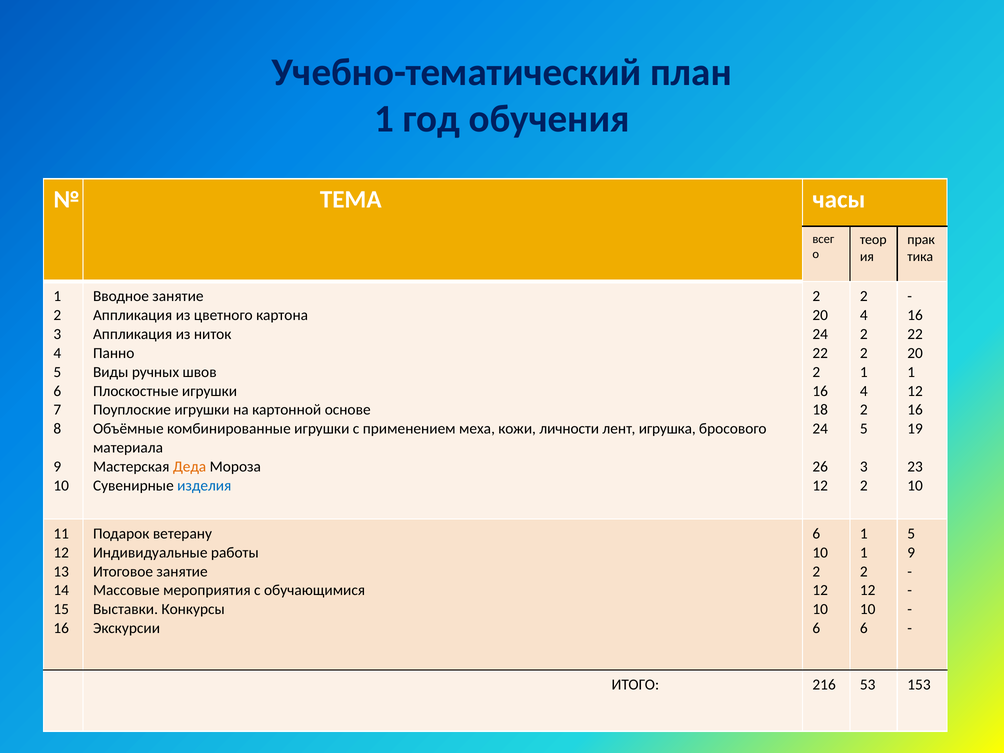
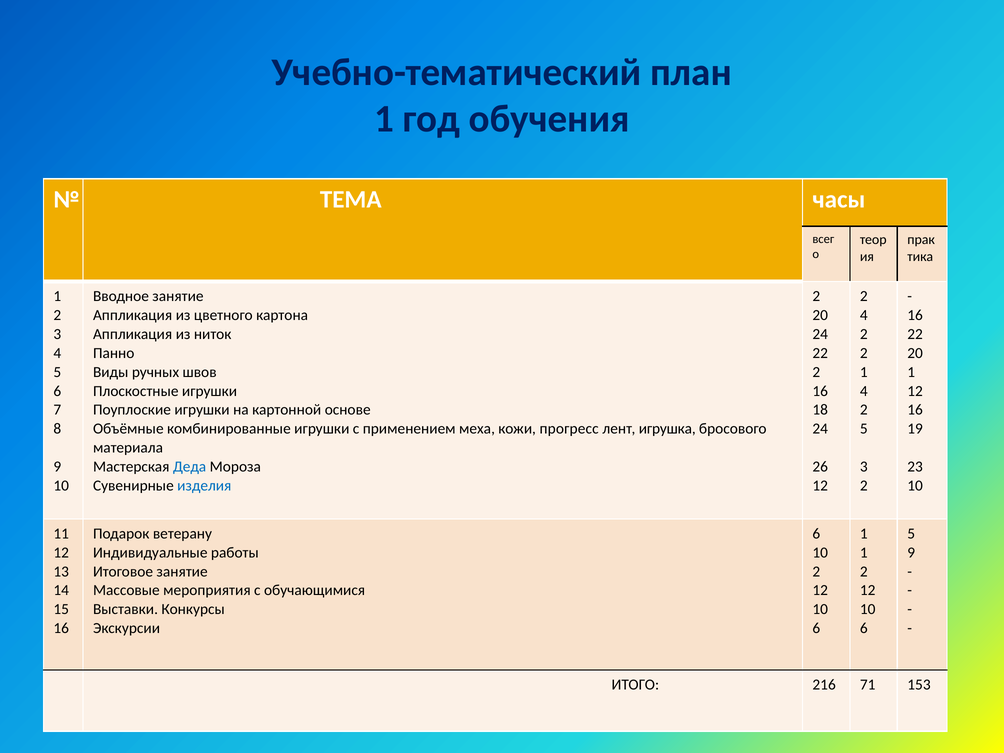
личности: личности -> прогресс (569, 429)
Деда colour: orange -> blue (190, 467)
53: 53 -> 71 (868, 685)
